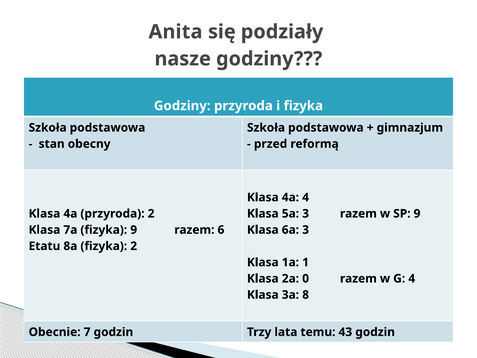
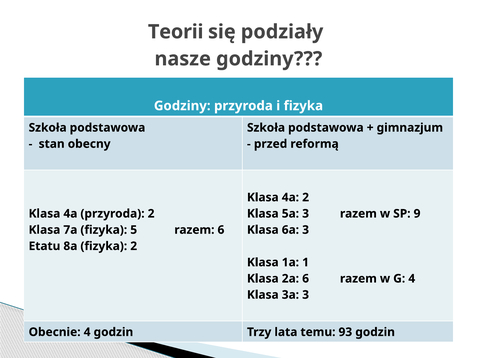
Anita: Anita -> Teorii (176, 32)
4a 4: 4 -> 2 (306, 197)
fizyka 9: 9 -> 5 (134, 230)
2a 0: 0 -> 6 (306, 278)
3a 8: 8 -> 3 (306, 295)
Obecnie 7: 7 -> 4 (87, 332)
43: 43 -> 93 (345, 332)
